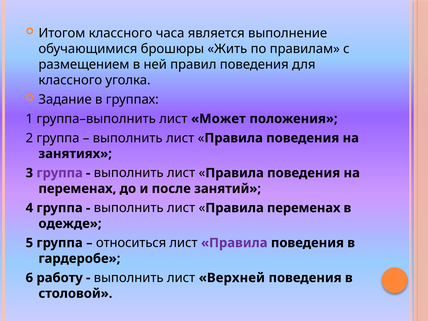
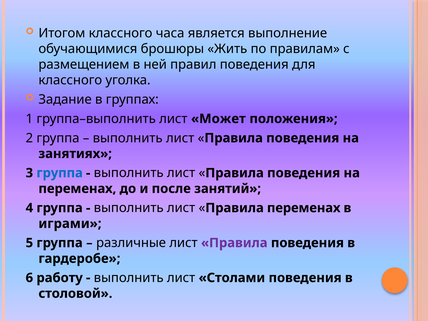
группа colour: purple -> blue (60, 173)
одежде: одежде -> играми (70, 224)
относиться: относиться -> различные (131, 243)
Верхней: Верхней -> Столами (232, 278)
